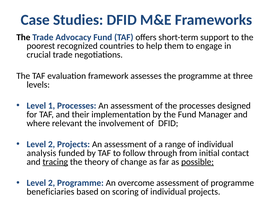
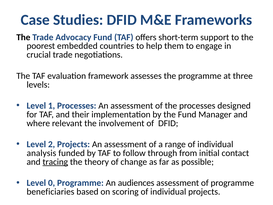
recognized: recognized -> embedded (77, 46)
possible underline: present -> none (198, 162)
2: 2 -> 0 (52, 183)
overcome: overcome -> audiences (136, 183)
